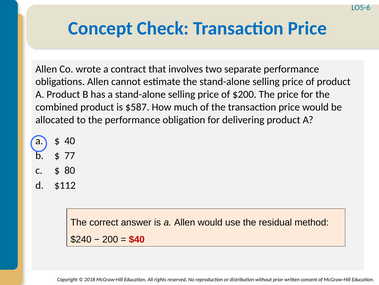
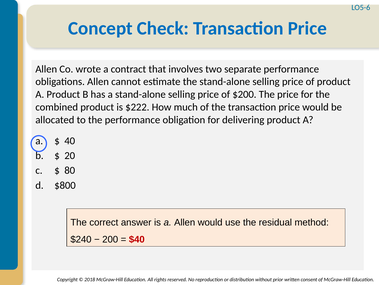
$587: $587 -> $222 (137, 107)
77: 77 -> 20 (70, 155)
$112: $112 -> $800 (65, 185)
